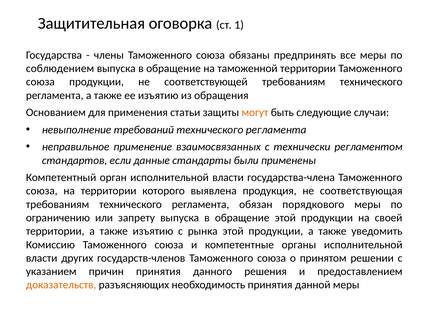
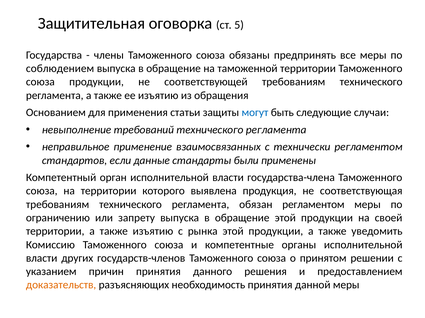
1: 1 -> 5 (239, 25)
могут colour: orange -> blue (255, 113)
обязан порядкового: порядкового -> регламентом (313, 205)
